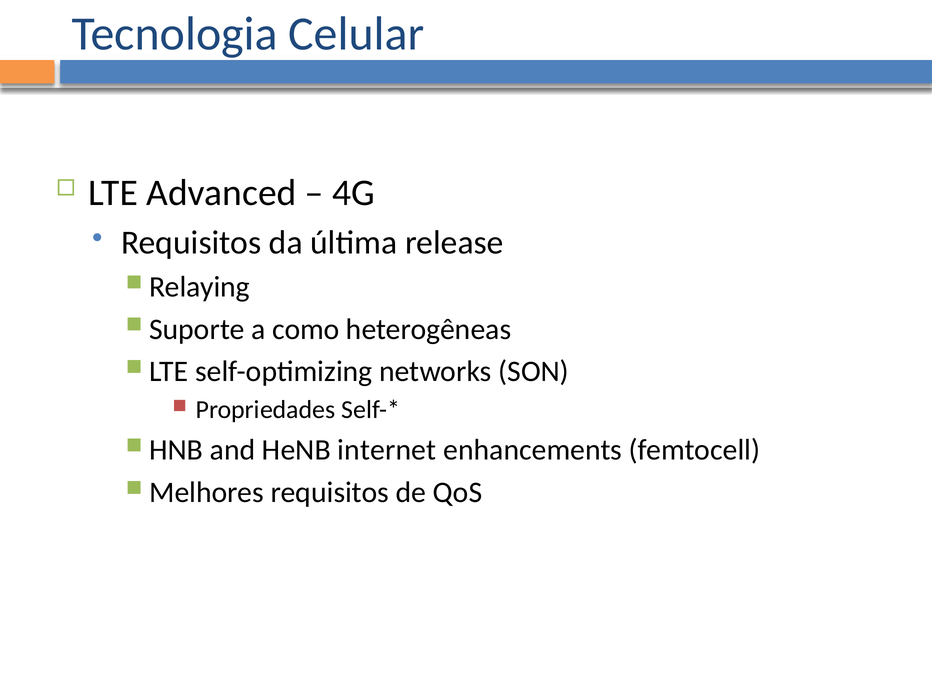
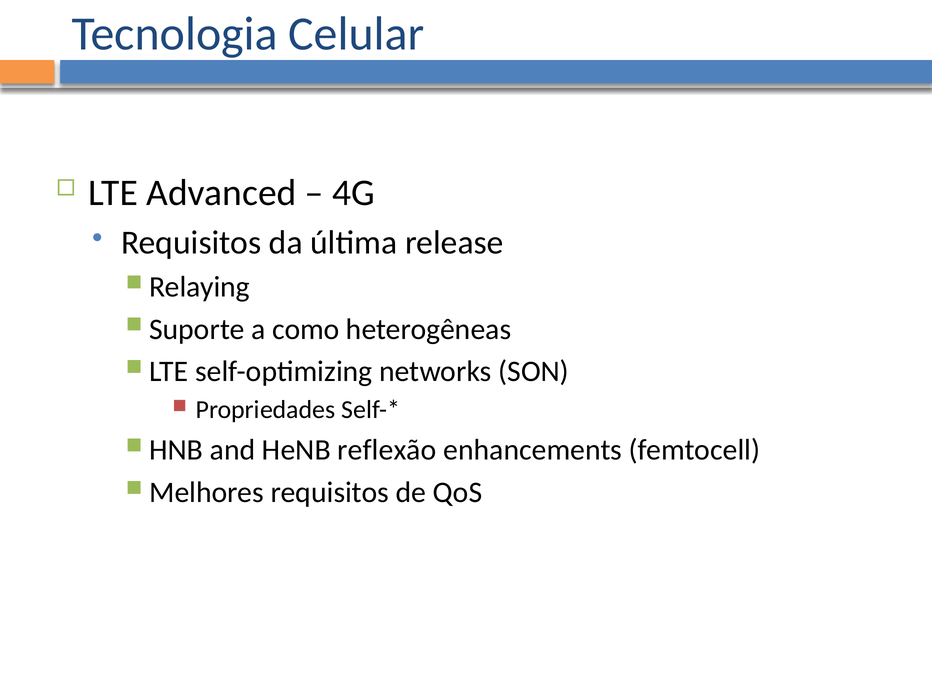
internet: internet -> reflexão (387, 450)
